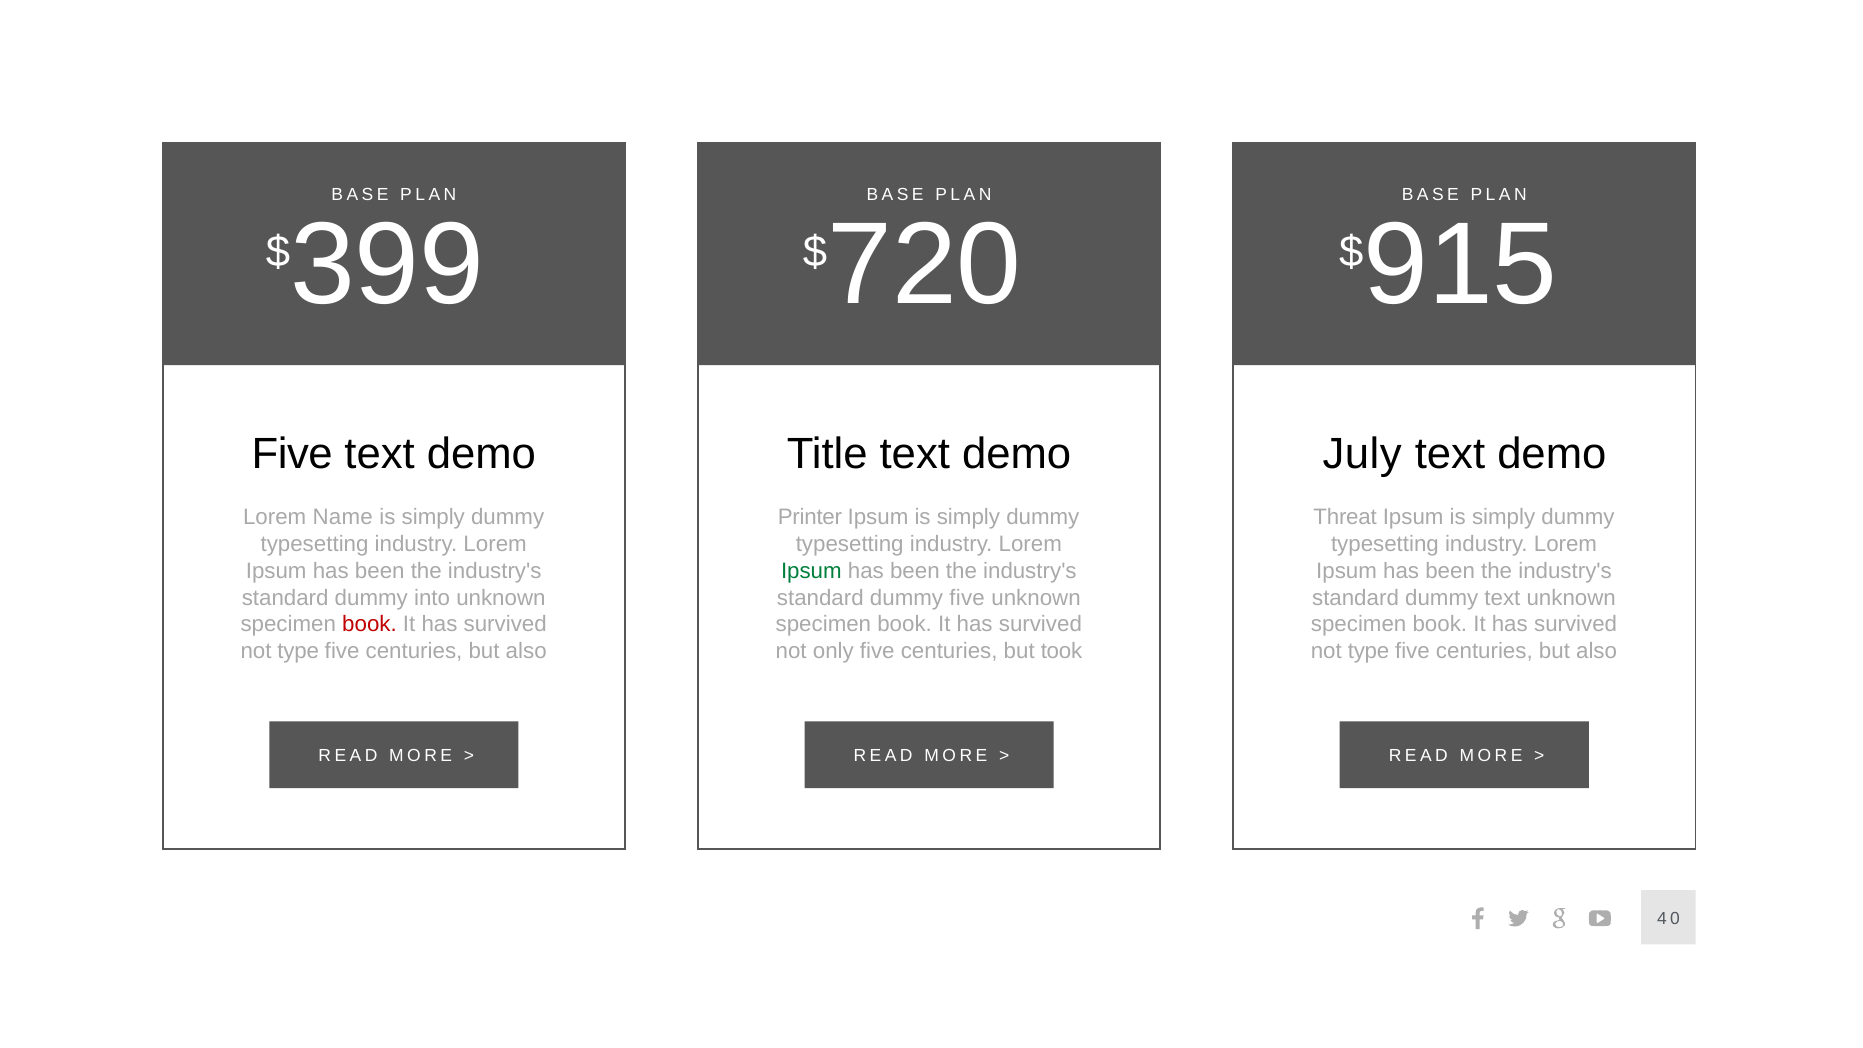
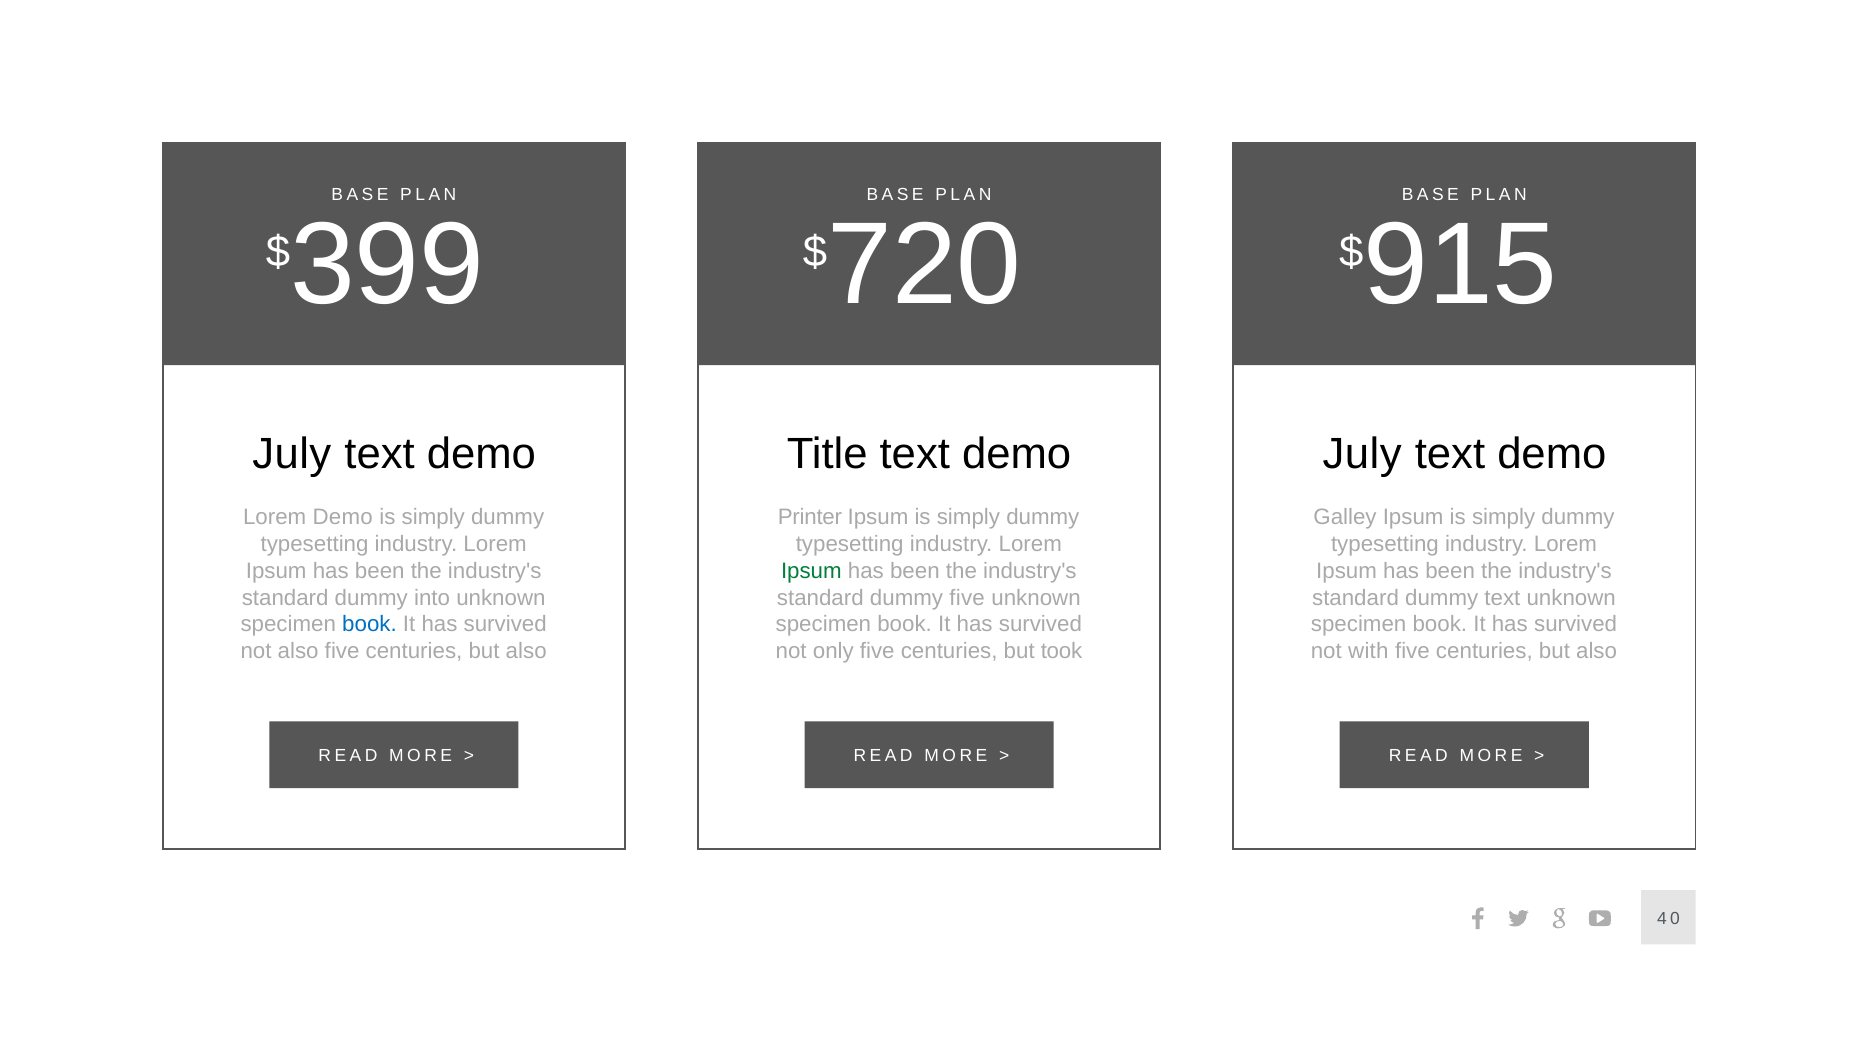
Five: Five -> July (292, 454)
Lorem Name: Name -> Demo (343, 517)
Threat: Threat -> Galley (1345, 517)
book colour: red -> blue (369, 625)
type: type -> also (298, 651)
type: type -> with (1368, 651)
